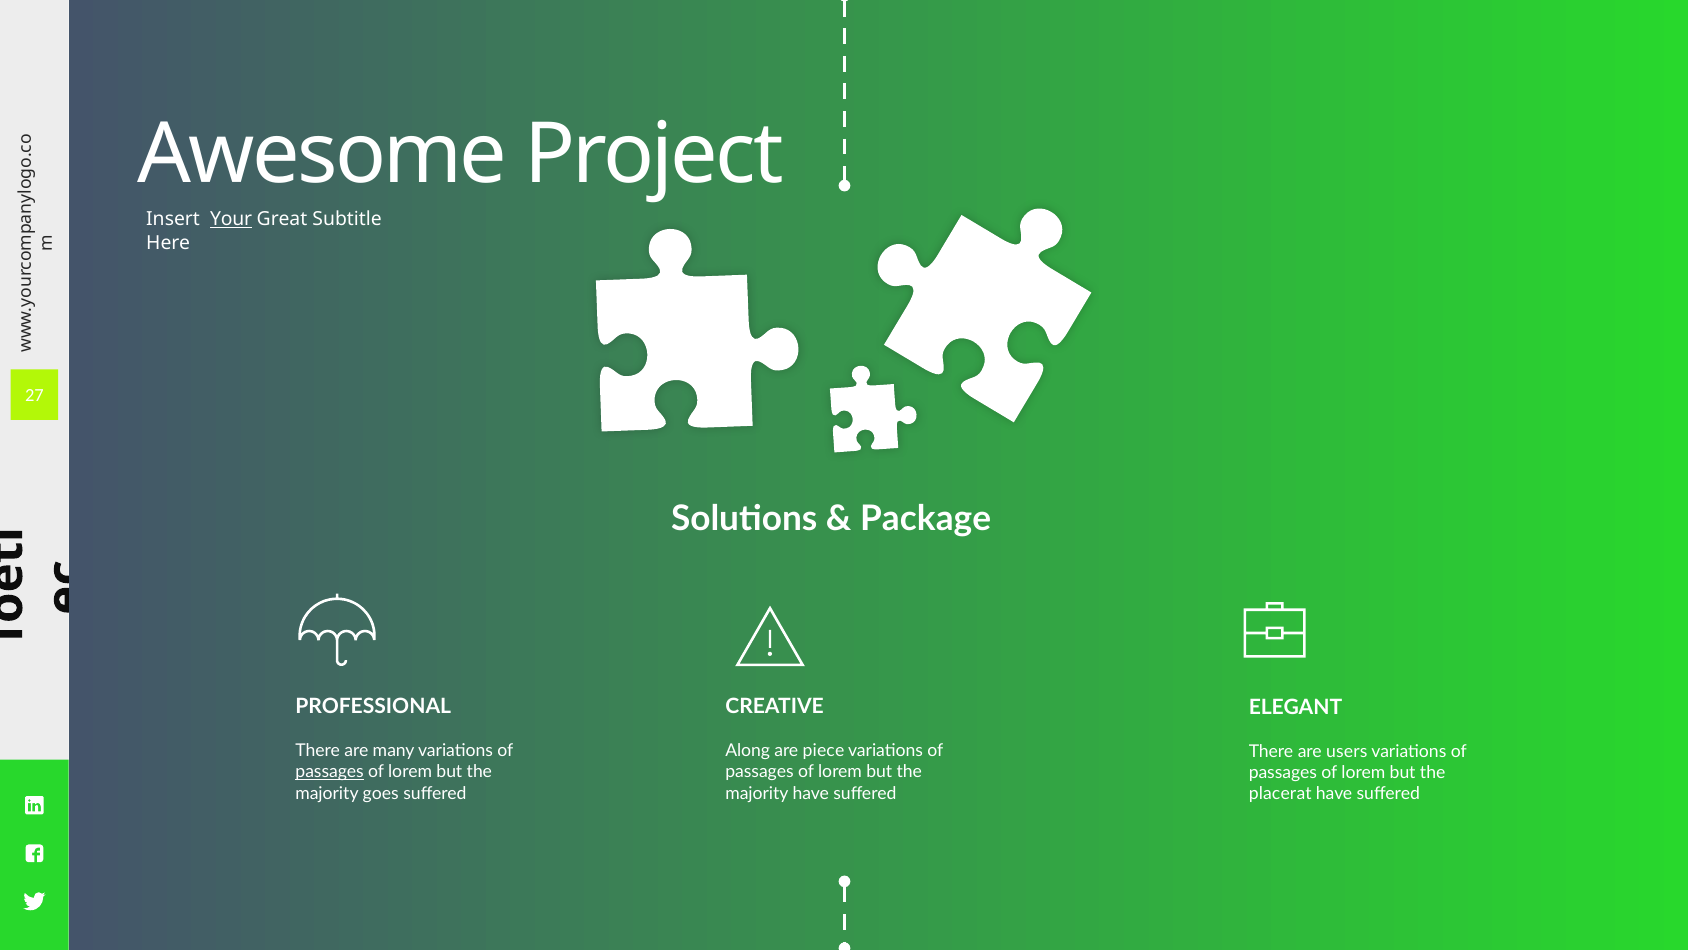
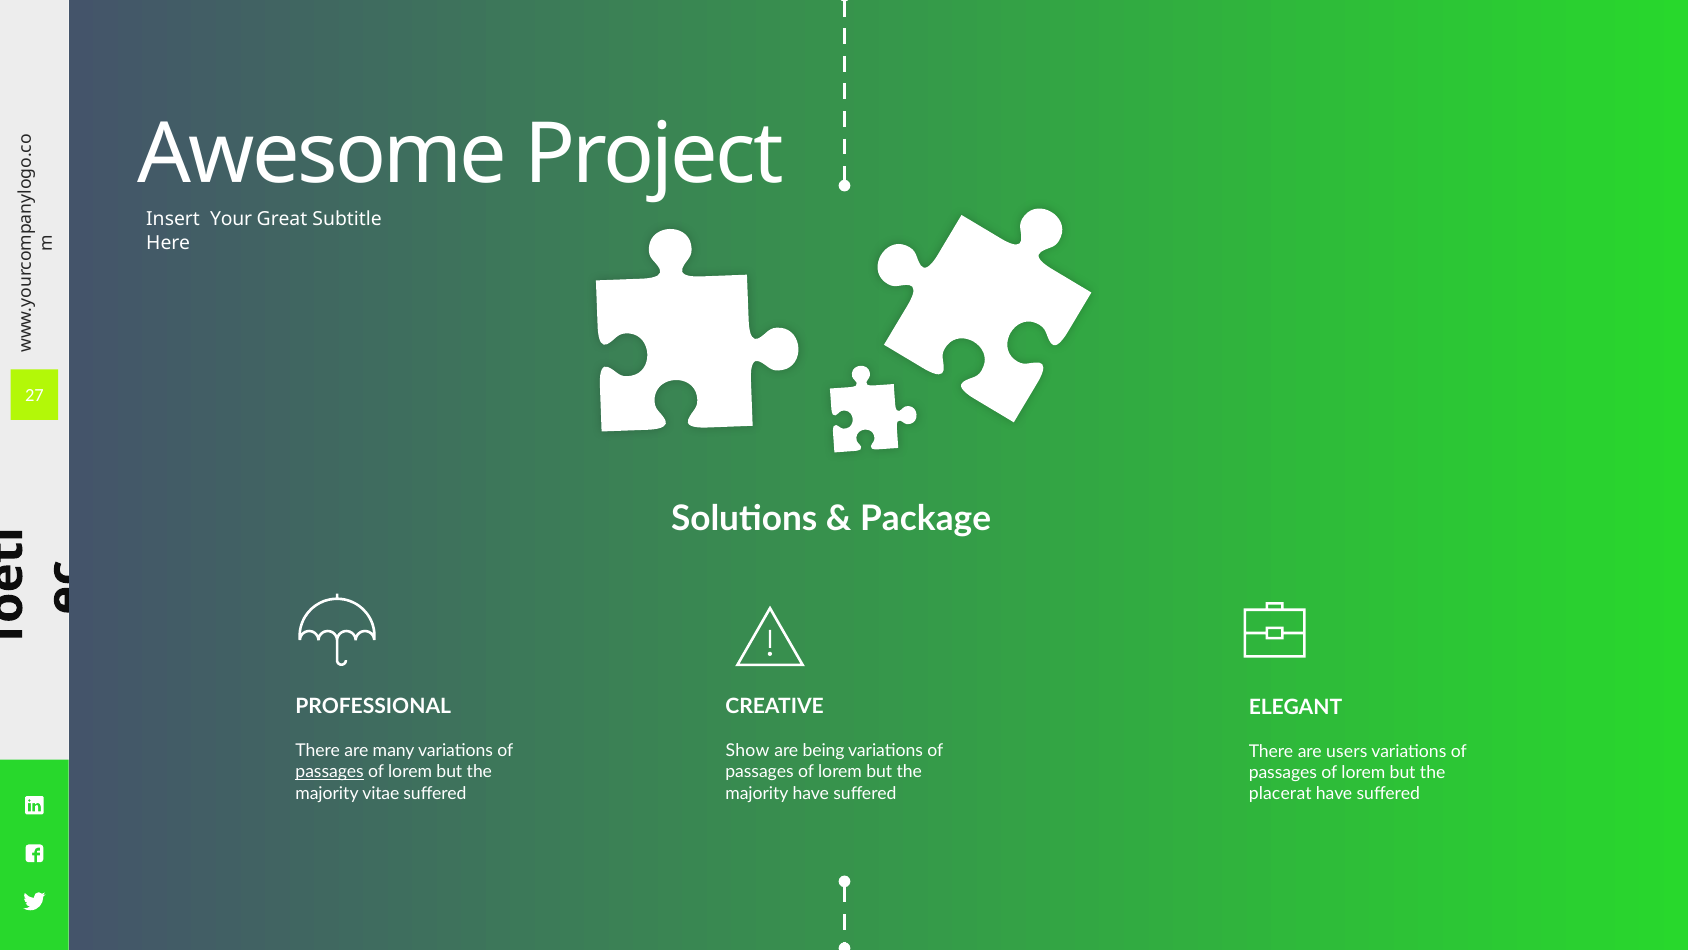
Your underline: present -> none (231, 220)
Along: Along -> Show (748, 751)
piece: piece -> being (824, 751)
goes: goes -> vitae (381, 793)
